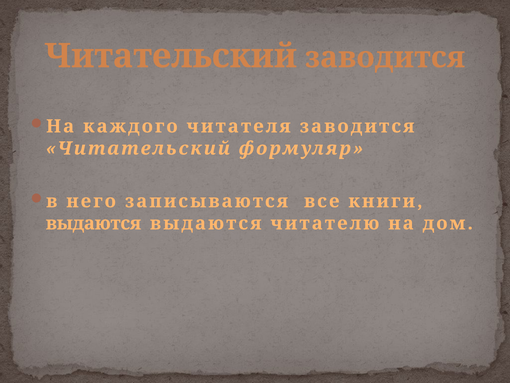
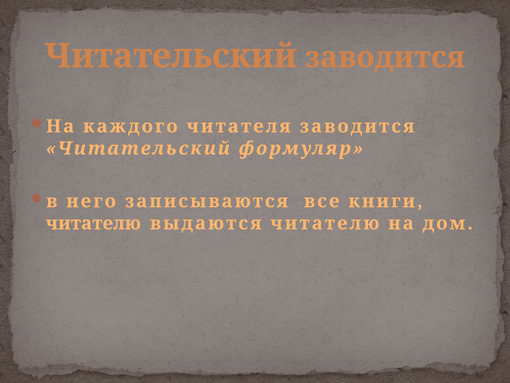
выдаются: выдаются -> читателю (93, 223)
